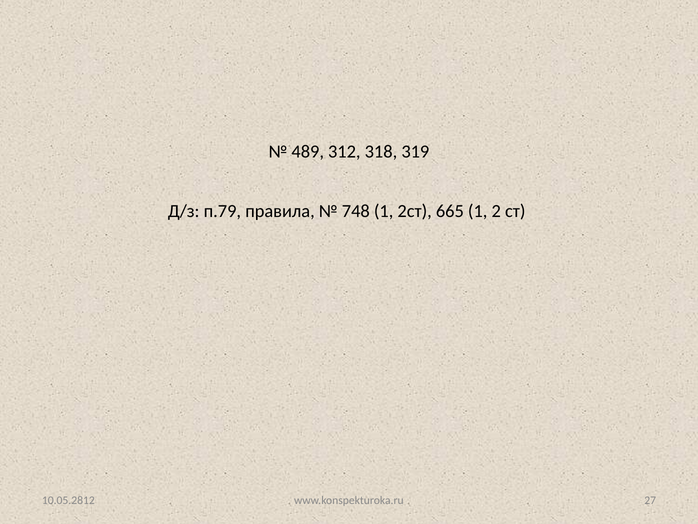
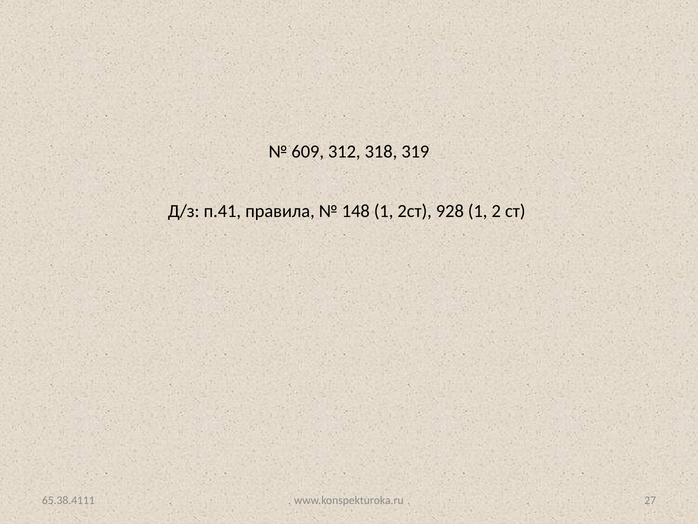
489: 489 -> 609 (308, 151)
п.79: п.79 -> п.41 (222, 211)
748: 748 -> 148 (356, 211)
665: 665 -> 928 (450, 211)
10.05.2812: 10.05.2812 -> 65.38.4111 (68, 500)
